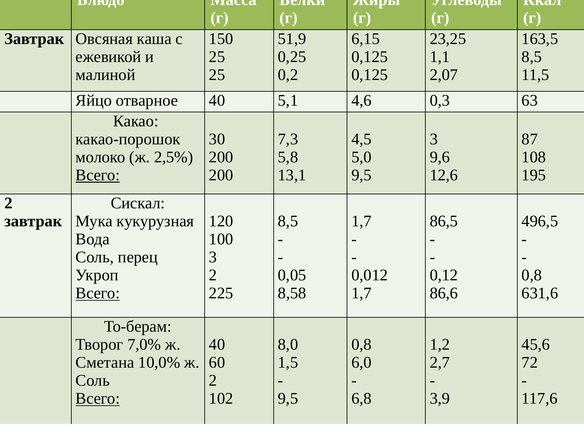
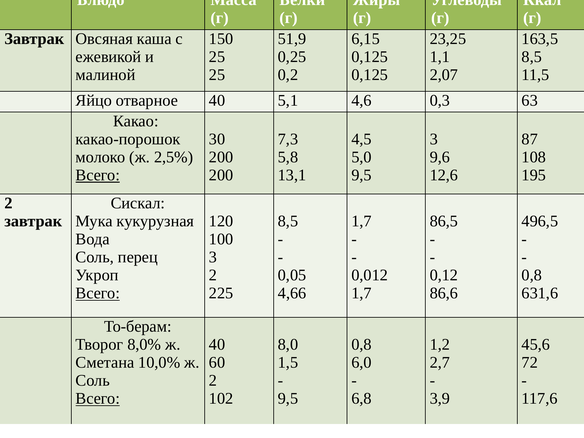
8,58: 8,58 -> 4,66 (292, 293)
7,0%: 7,0% -> 8,0% (144, 345)
